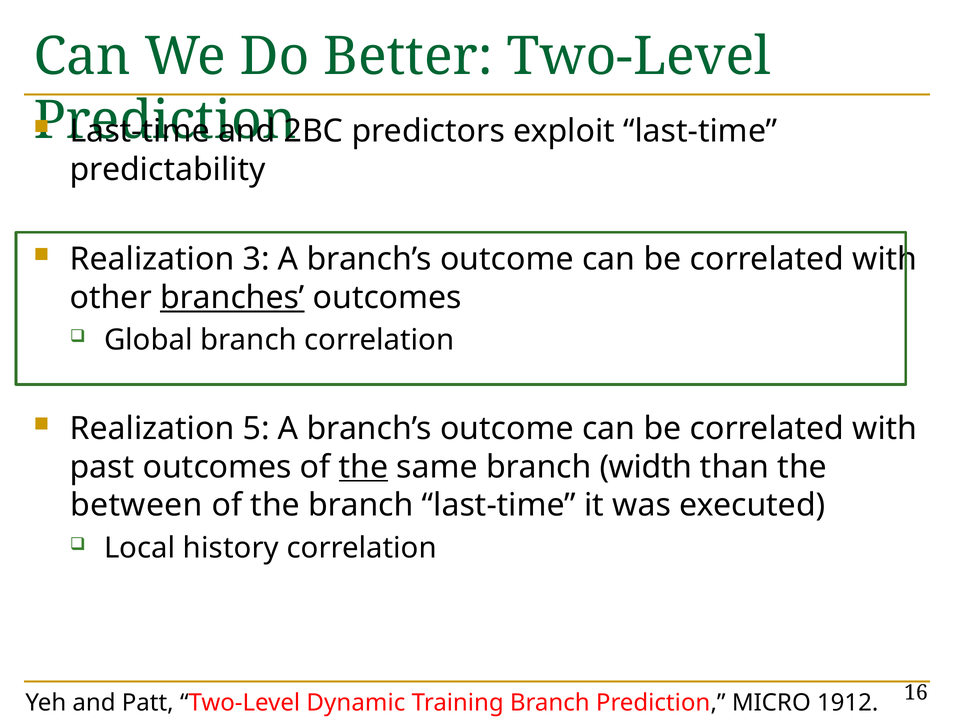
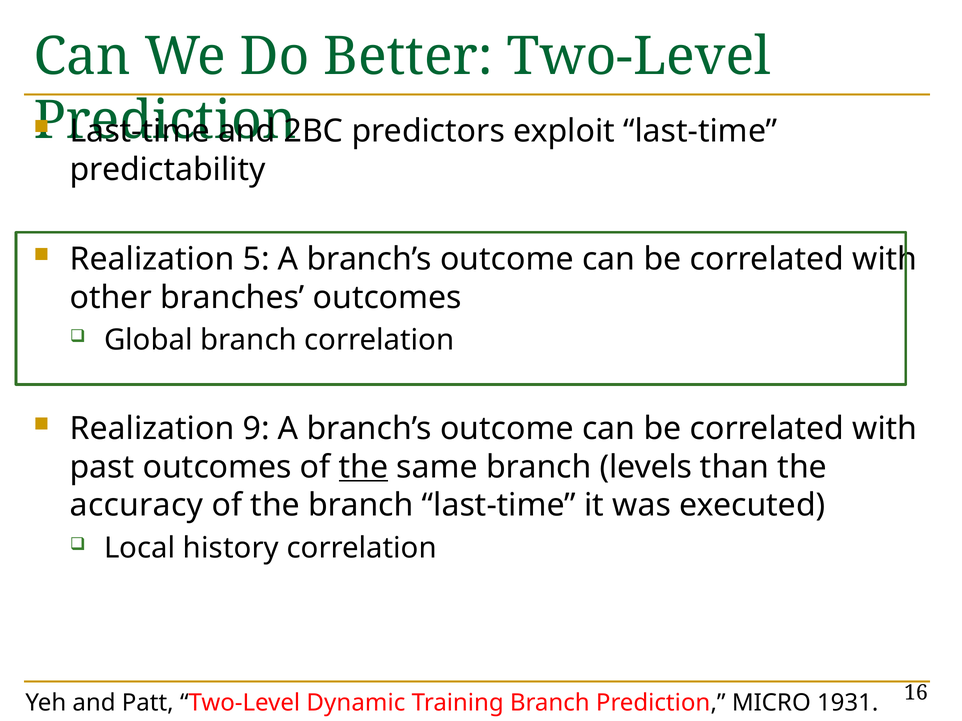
3: 3 -> 5 (256, 259)
branches underline: present -> none (232, 298)
5: 5 -> 9 (256, 429)
width: width -> levels (646, 467)
between: between -> accuracy (136, 506)
1912: 1912 -> 1931 (848, 703)
